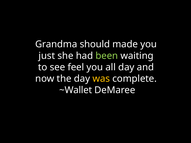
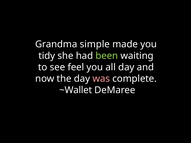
should: should -> simple (95, 44)
just: just -> tidy (47, 56)
was colour: yellow -> pink (101, 79)
